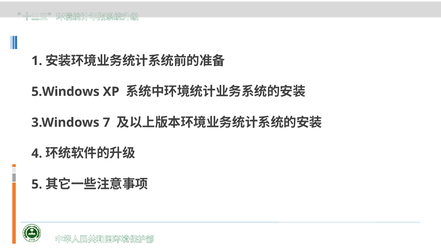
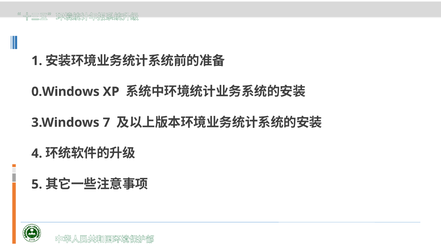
5.Windows: 5.Windows -> 0.Windows (65, 92)
